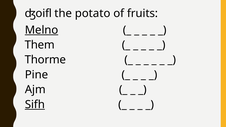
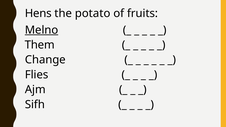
ʤoifl: ʤoifl -> Hens (38, 13)
Thorme: Thorme -> Change (45, 60)
Pine: Pine -> Flies (37, 75)
Sifh underline: present -> none (35, 105)
